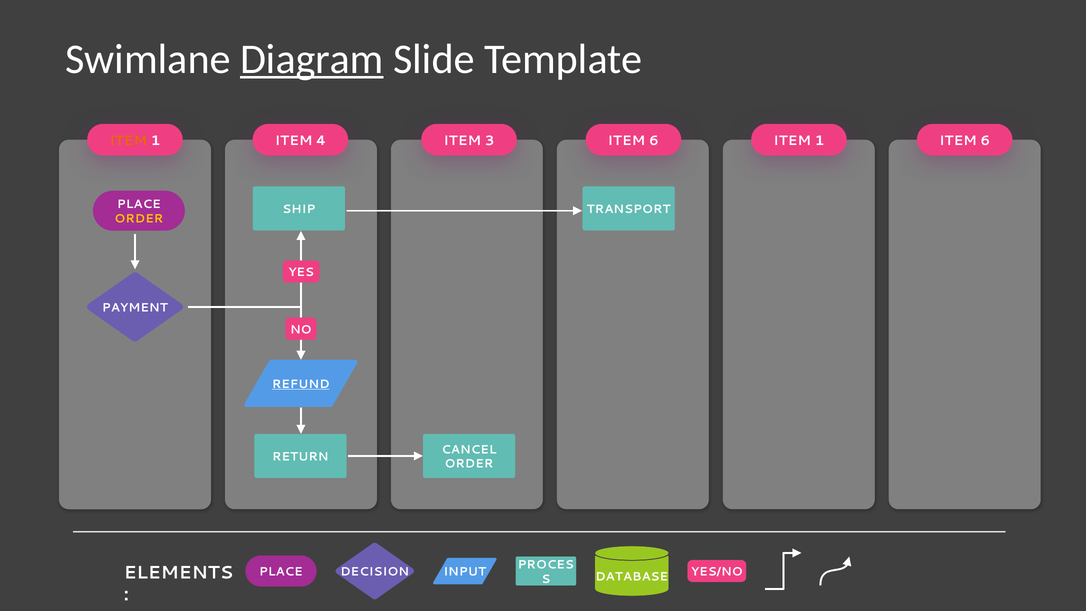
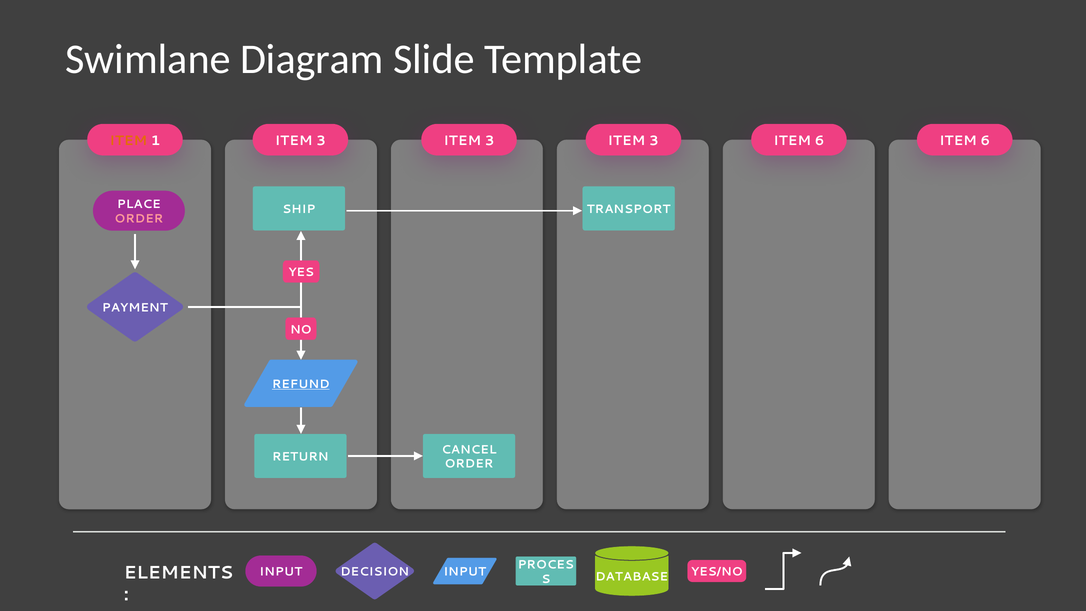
Diagram underline: present -> none (312, 59)
1 ITEM 4: 4 -> 3 (321, 141)
6: 6 -> 3 (654, 141)
1: 1 -> 6 (820, 141)
ORDER colour: yellow -> pink (139, 219)
PLACE: PLACE -> INPUT (281, 572)
